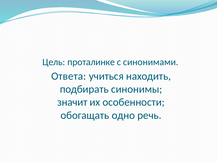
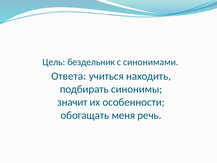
проталинке: проталинке -> бездельник (91, 62)
одно: одно -> меня (123, 115)
